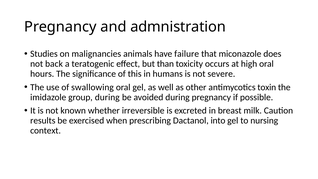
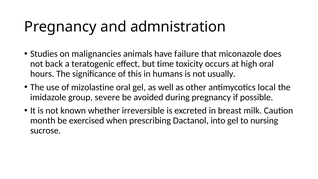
than: than -> time (165, 64)
severe: severe -> usually (221, 74)
swallowing: swallowing -> mizolastine (93, 87)
toxin: toxin -> local (267, 87)
group during: during -> severe (107, 97)
results: results -> month (43, 121)
context: context -> sucrose (46, 131)
